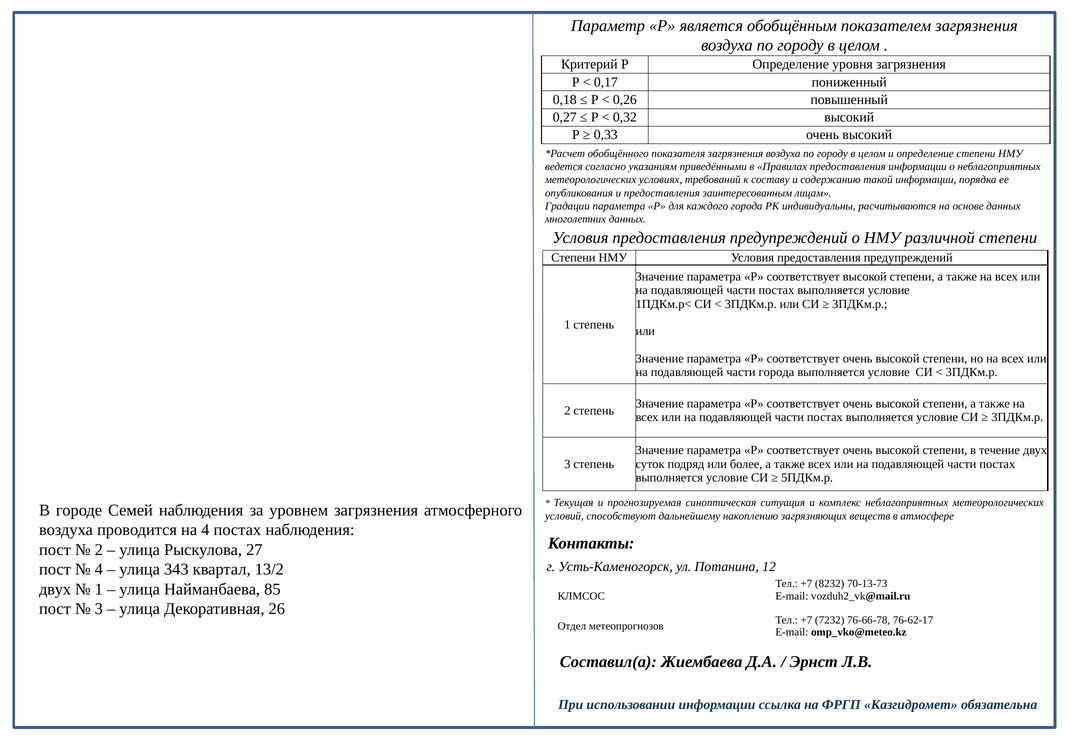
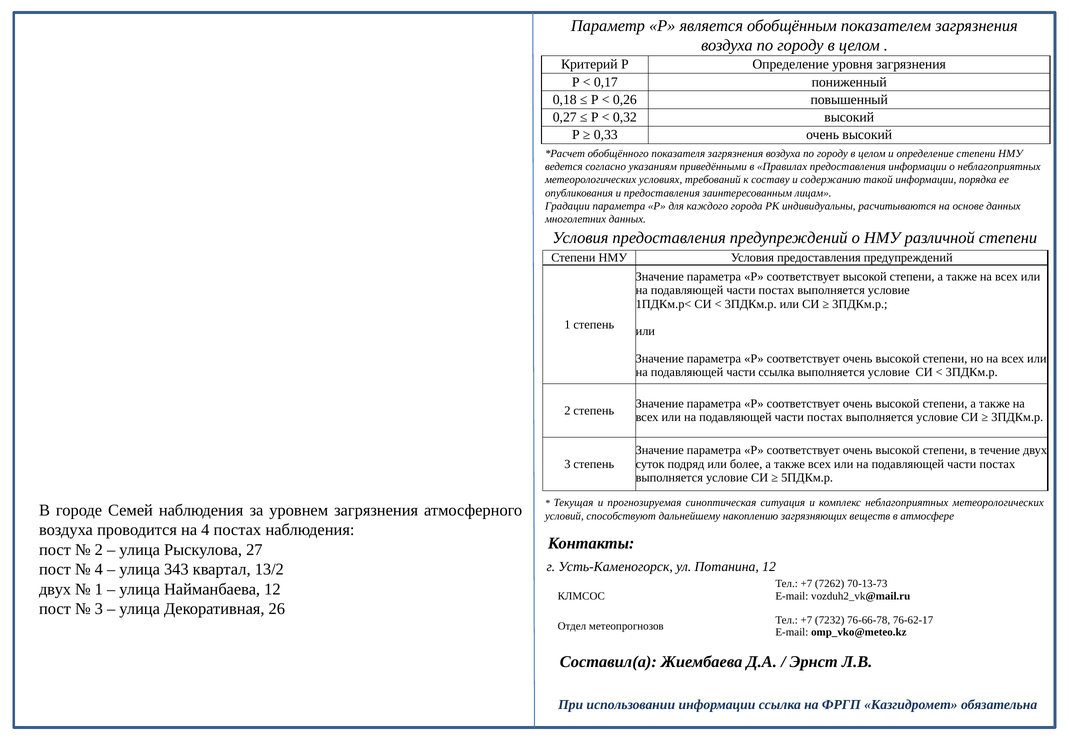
части города: города -> ссылка (777, 372)
8232: 8232 -> 7262 (830, 584)
Найманбаева 85: 85 -> 12 (272, 589)
